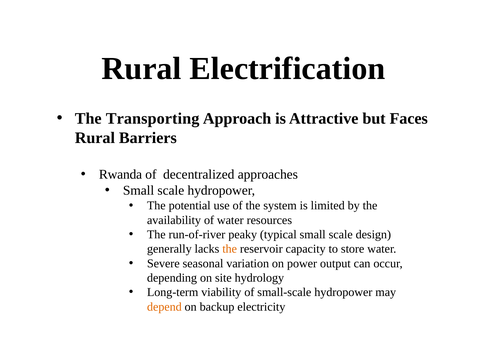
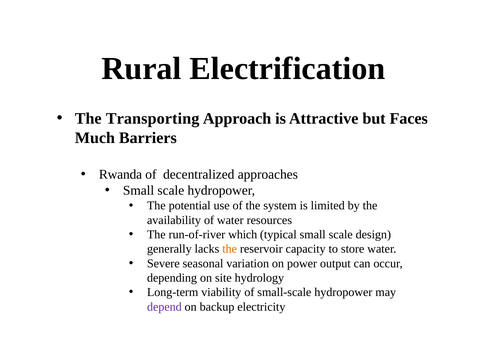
Rural: Rural -> Much (95, 138)
peaky: peaky -> which (243, 234)
depend colour: orange -> purple (164, 307)
